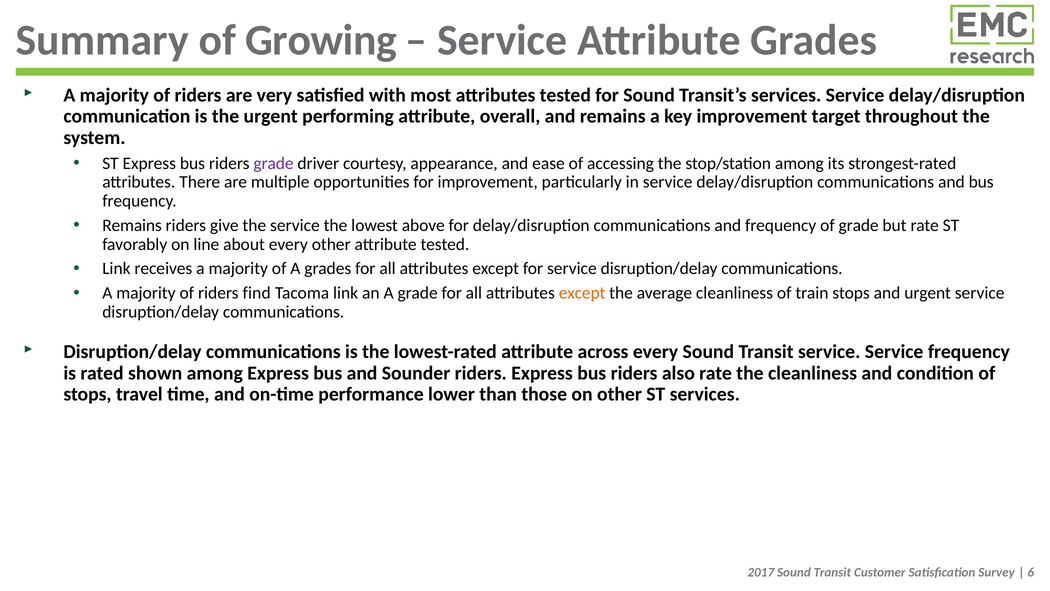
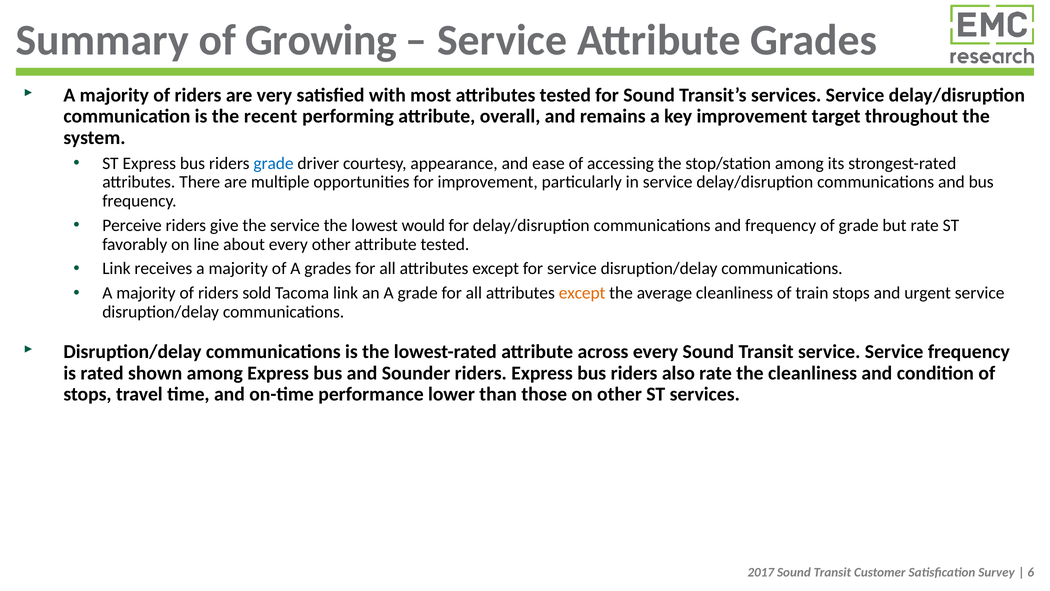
the urgent: urgent -> recent (271, 116)
grade colour: purple -> blue (274, 163)
Remains: Remains -> Perceive (132, 225)
above: above -> would (423, 225)
find: find -> sold (257, 293)
